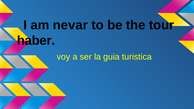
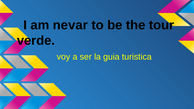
haber: haber -> verde (36, 41)
